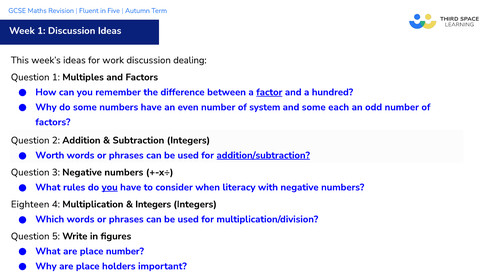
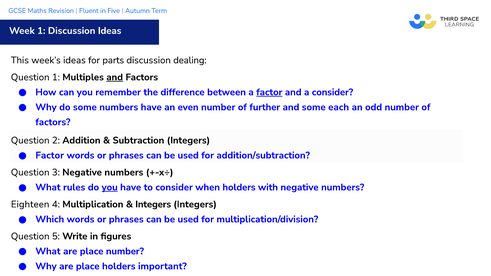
work: work -> parts (113, 60)
and underline: none -> present (115, 77)
a hundred: hundred -> consider (332, 92)
system: system -> further (265, 107)
Worth: Worth -> Factor (50, 155)
addition/subtraction underline: present -> none (263, 155)
when literacy: literacy -> holders (239, 187)
